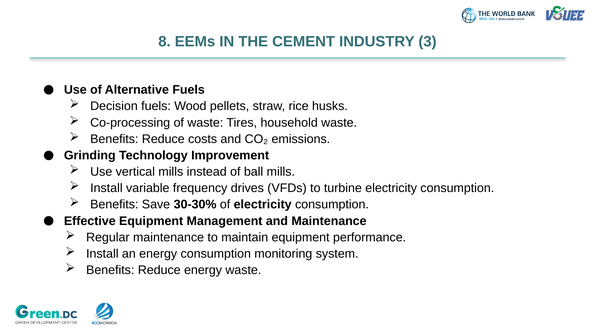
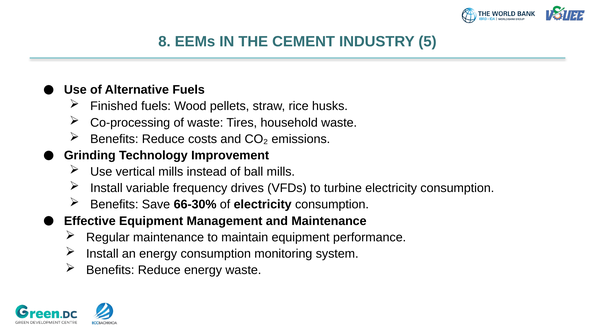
3: 3 -> 5 (428, 41)
Decision: Decision -> Finished (114, 106)
30-30%: 30-30% -> 66-30% (195, 204)
